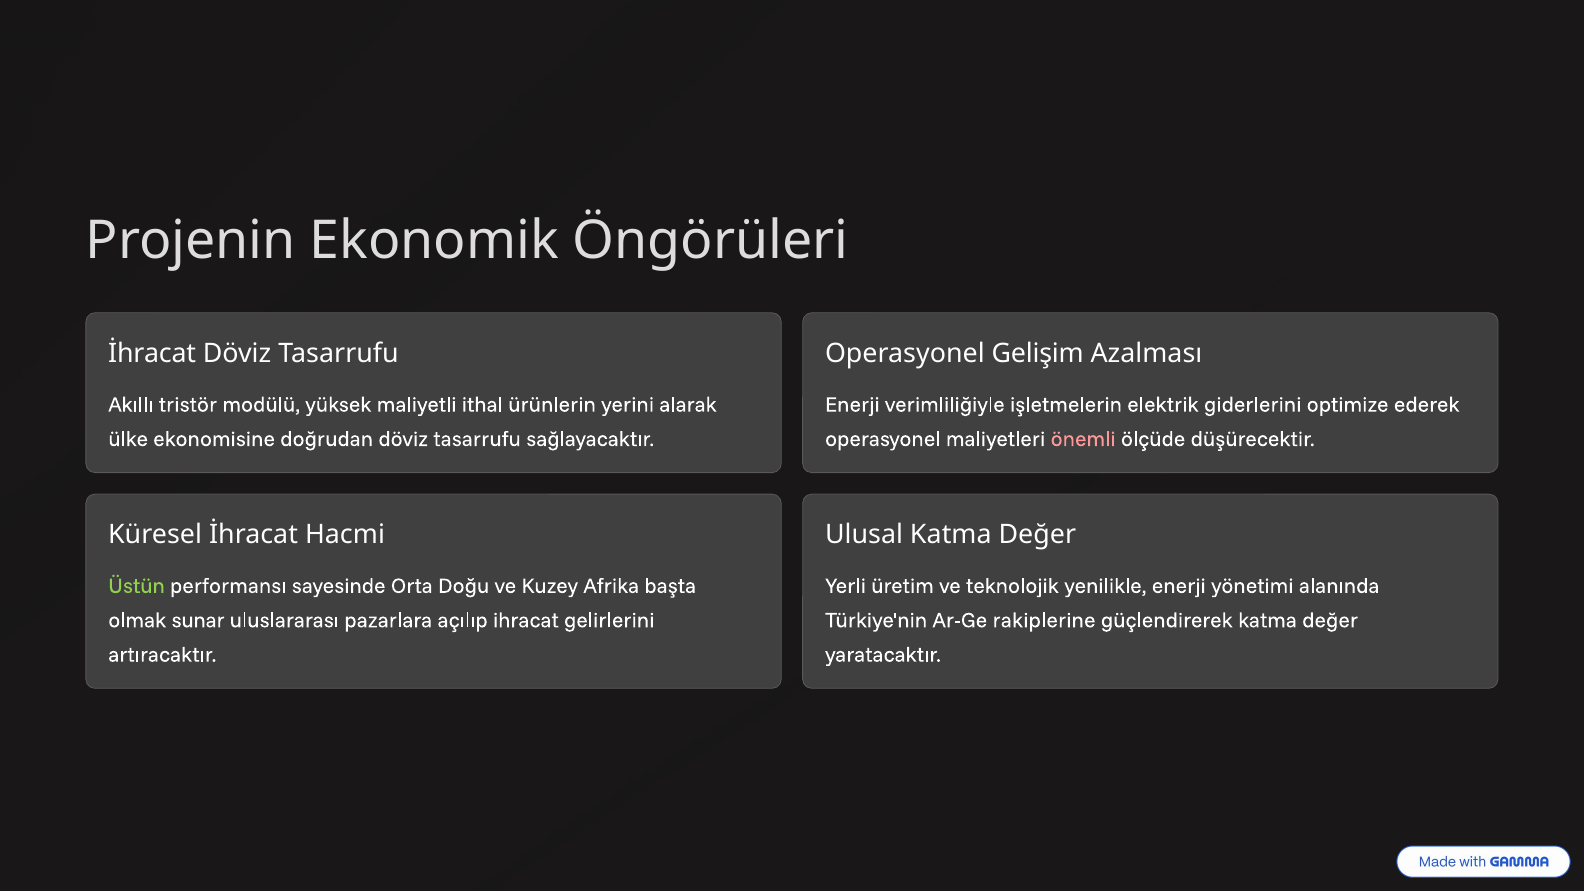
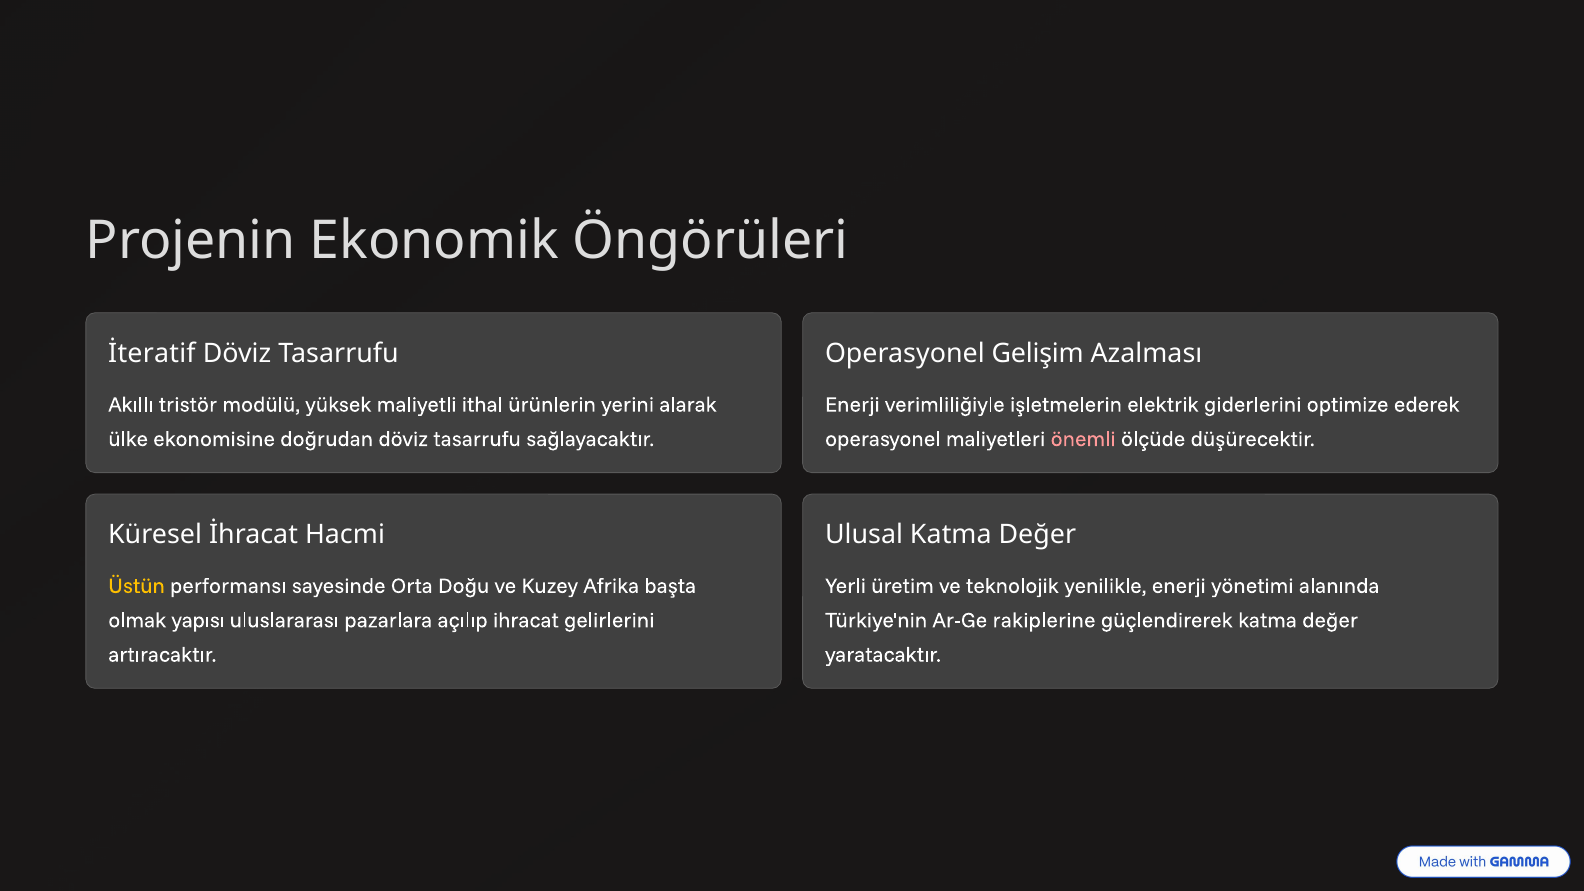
İhracat: İhracat -> İteratif (152, 354)
Üstün colour: light green -> yellow (137, 586)
sunar: sunar -> yapısı (198, 620)
